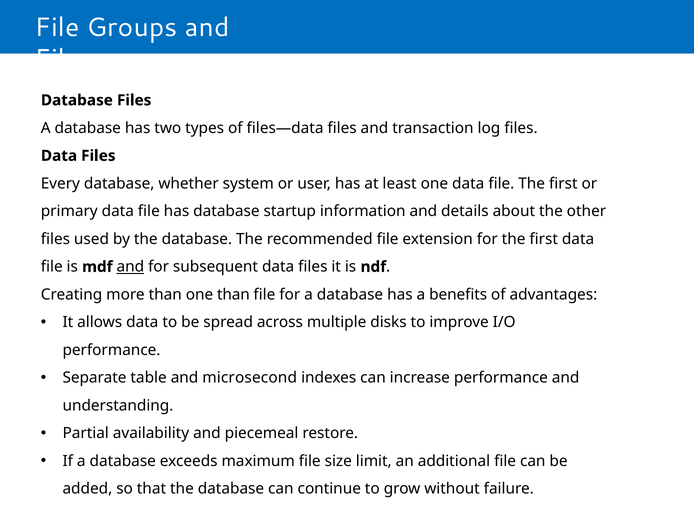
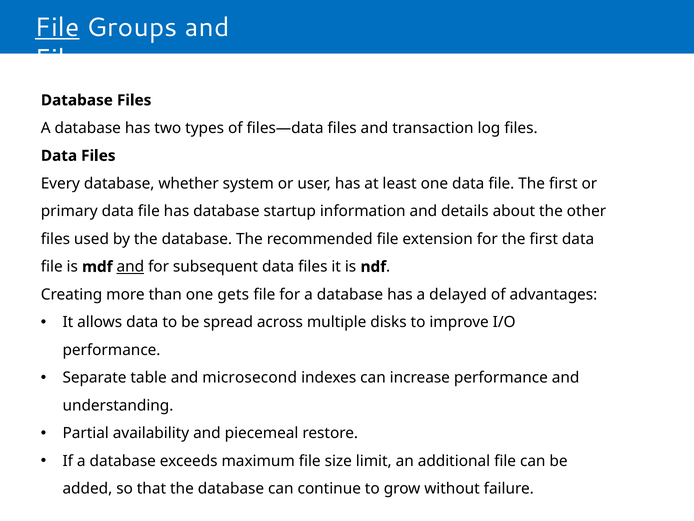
File underline: none -> present (57, 27)
one than: than -> gets (233, 294)
benefits: benefits -> delayed (458, 294)
